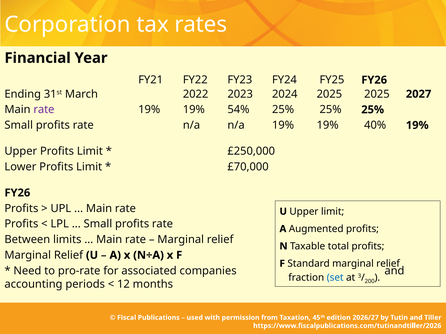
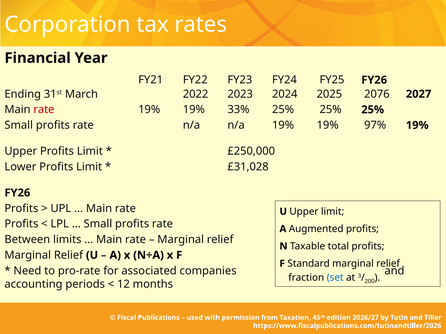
2025 2025: 2025 -> 2076 (377, 94)
rate colour: purple -> red (44, 110)
54%: 54% -> 33% (238, 110)
40%: 40% -> 97% (375, 125)
£70,000: £70,000 -> £31,028 (248, 167)
